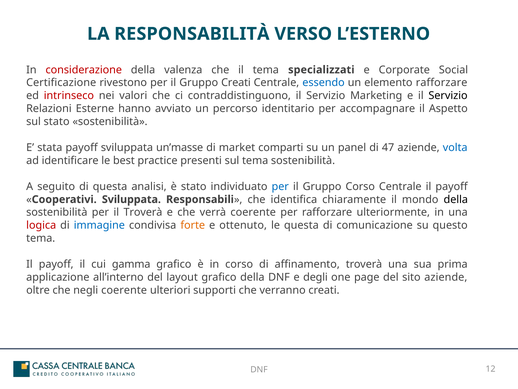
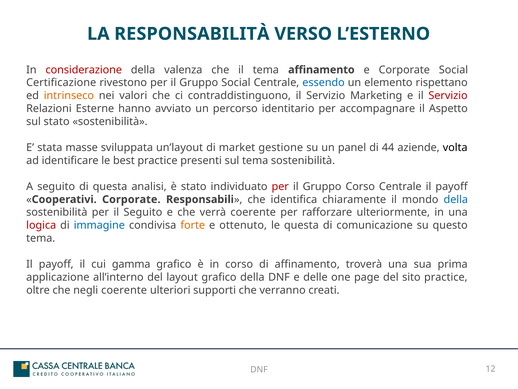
tema specializzati: specializzati -> affinamento (321, 70)
Gruppo Creati: Creati -> Social (236, 83)
elemento rafforzare: rafforzare -> rispettano (442, 83)
intrinseco colour: red -> orange (69, 96)
Servizio colour: black -> red (448, 96)
stata payoff: payoff -> masse (82, 147)
un’masse: un’masse -> un’layout (180, 147)
comparti: comparti -> gestione (281, 147)
47: 47 -> 44 (388, 147)
volta colour: blue -> black (455, 147)
per colour: blue -> red (280, 186)
Cooperativi Sviluppata: Sviluppata -> Corporate (131, 199)
della colour: black -> blue (456, 199)
il Troverà: Troverà -> Seguito (143, 212)
degli: degli -> delle (315, 277)
sito aziende: aziende -> practice (446, 277)
